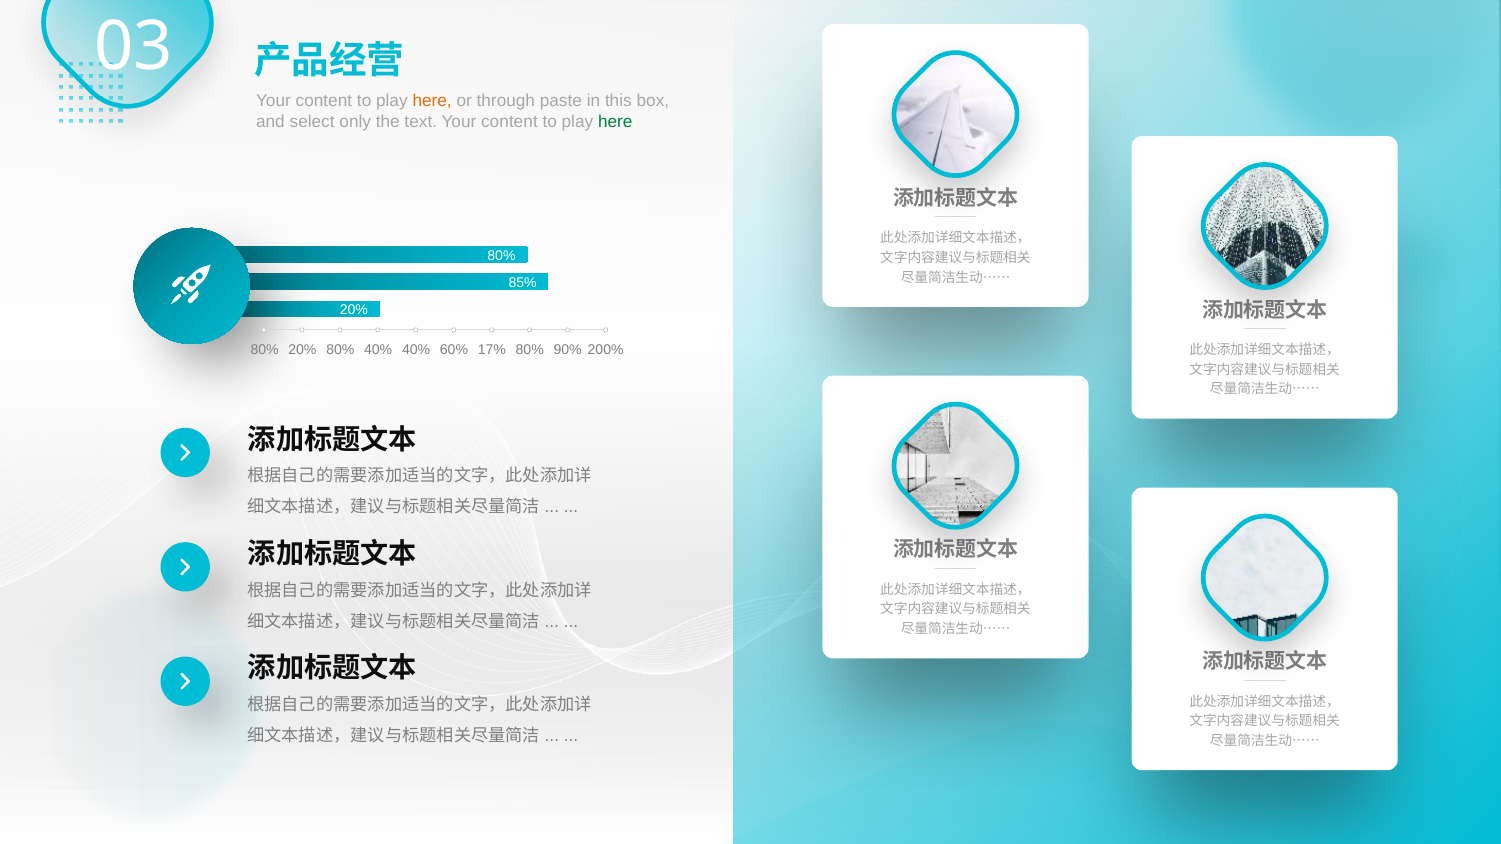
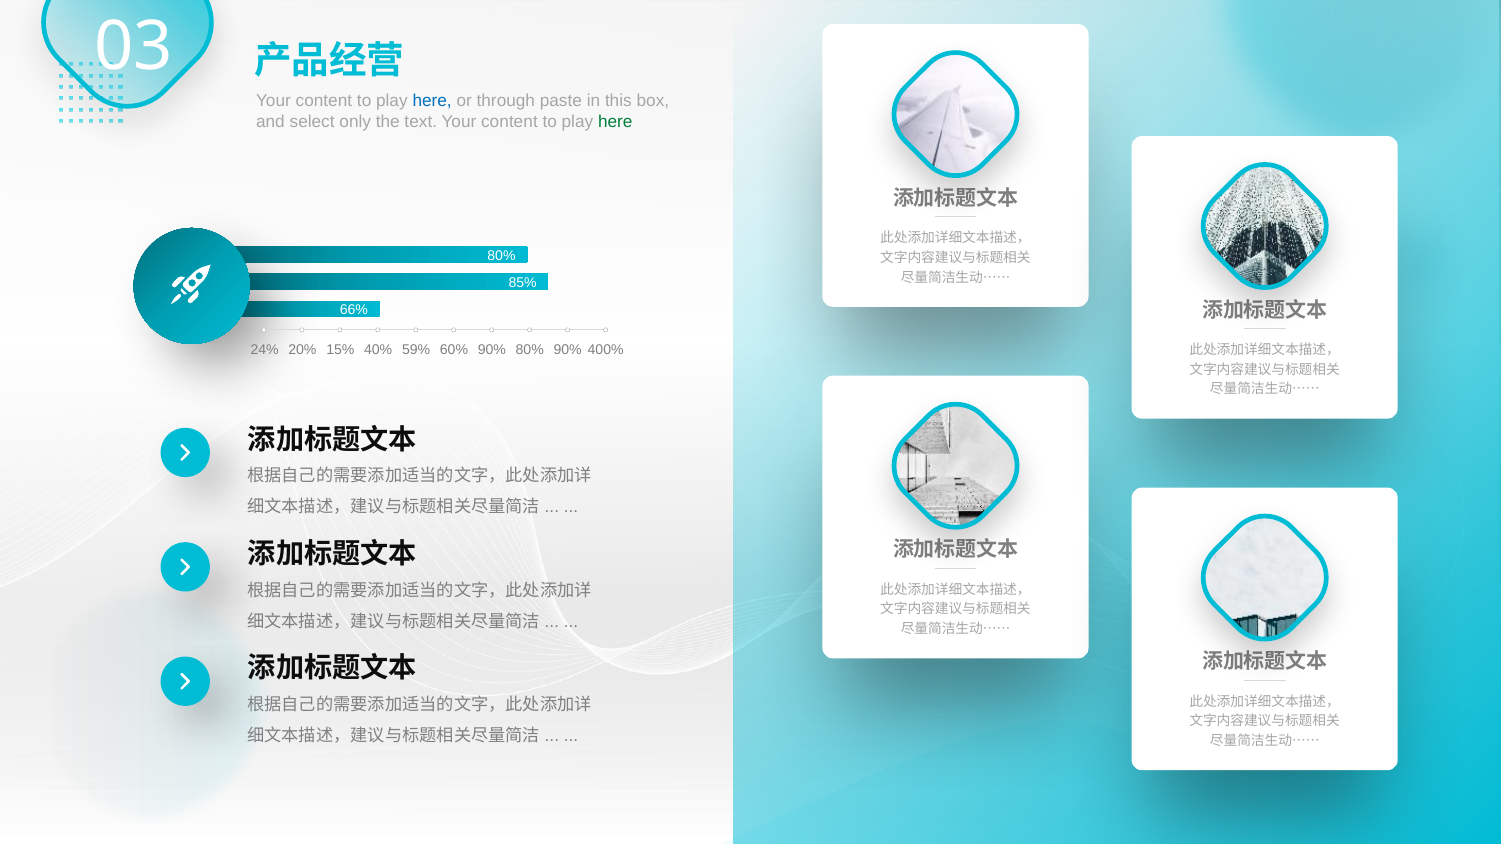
here colour: orange -> blue (432, 101)
20%: 20% -> 66% (354, 310)
80%: 80% -> 24% (265, 350)
80%: 80% -> 15% (340, 350)
40%: 40% -> 59% (416, 350)
17%: 17% -> 90% (492, 350)
200%: 200% -> 400% (606, 350)
